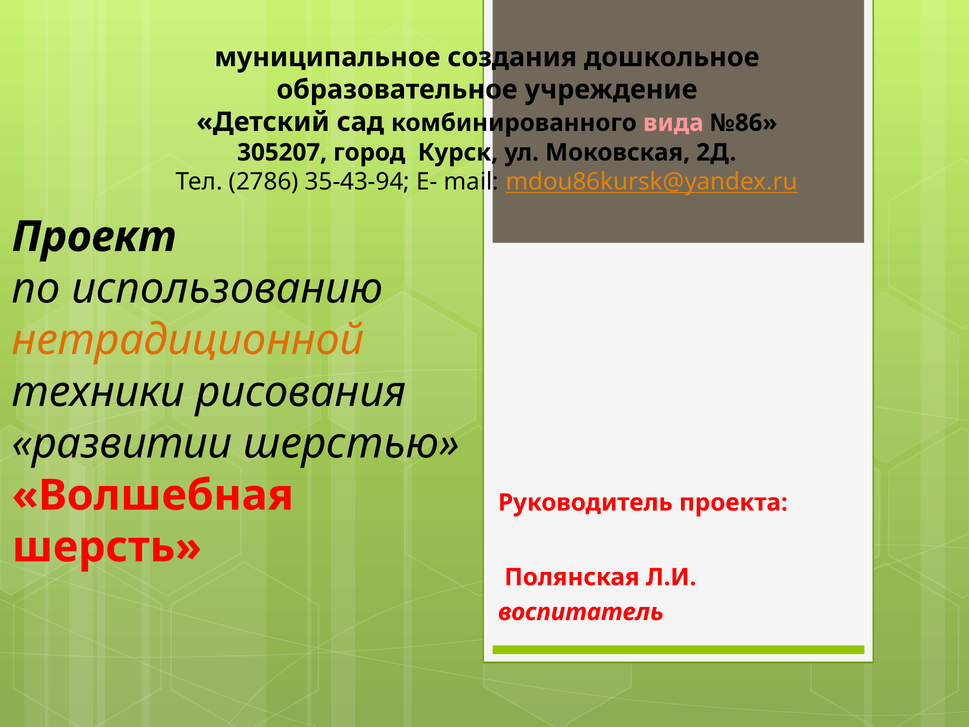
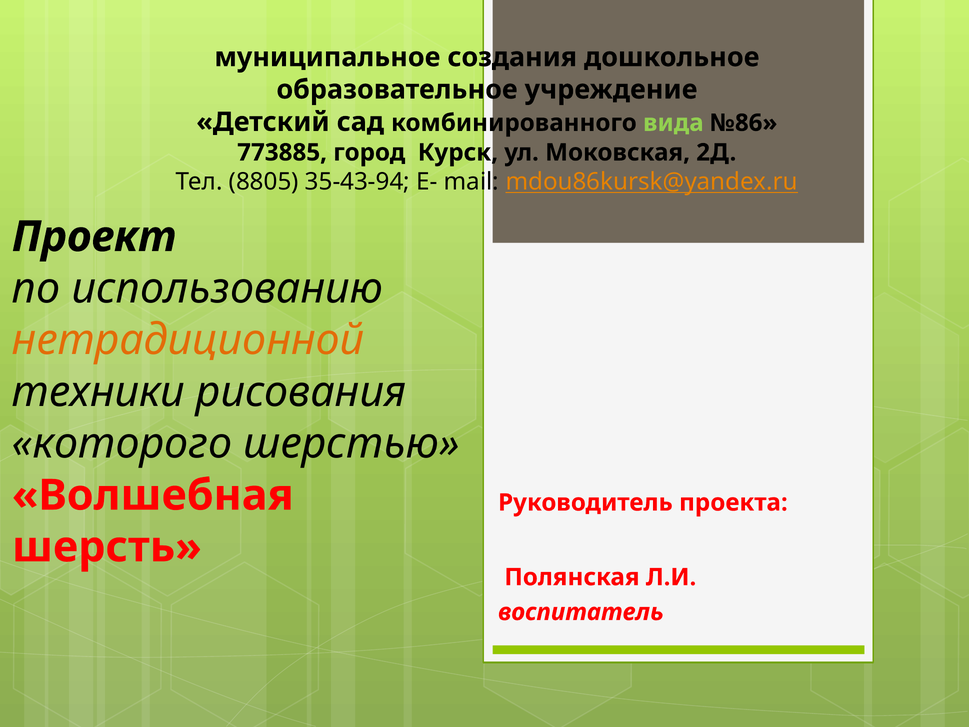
вида colour: pink -> light green (673, 123)
305207: 305207 -> 773885 (282, 152)
2786: 2786 -> 8805 (264, 182)
развитии: развитии -> которого (122, 444)
